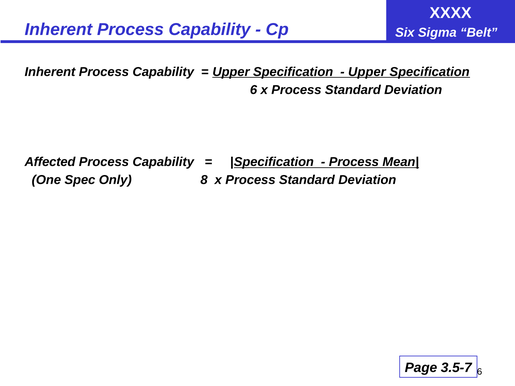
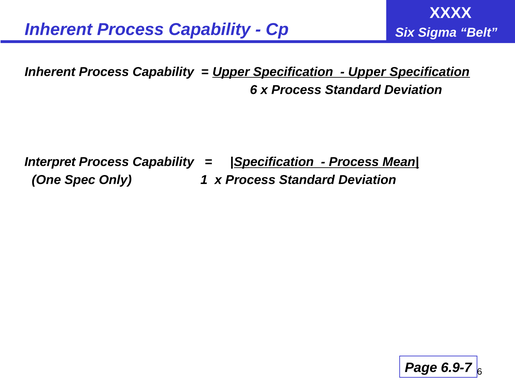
Affected: Affected -> Interpret (50, 162)
8: 8 -> 1 (204, 180)
3.5-7: 3.5-7 -> 6.9-7 (456, 368)
